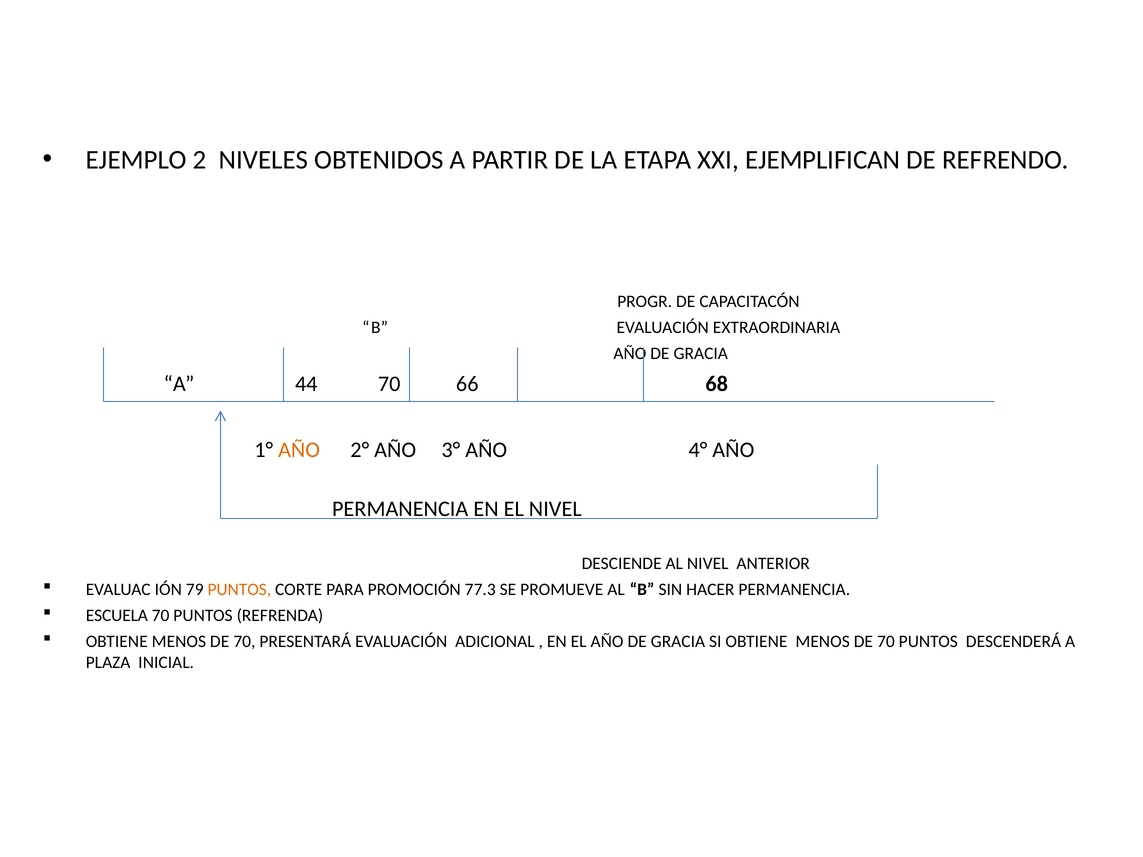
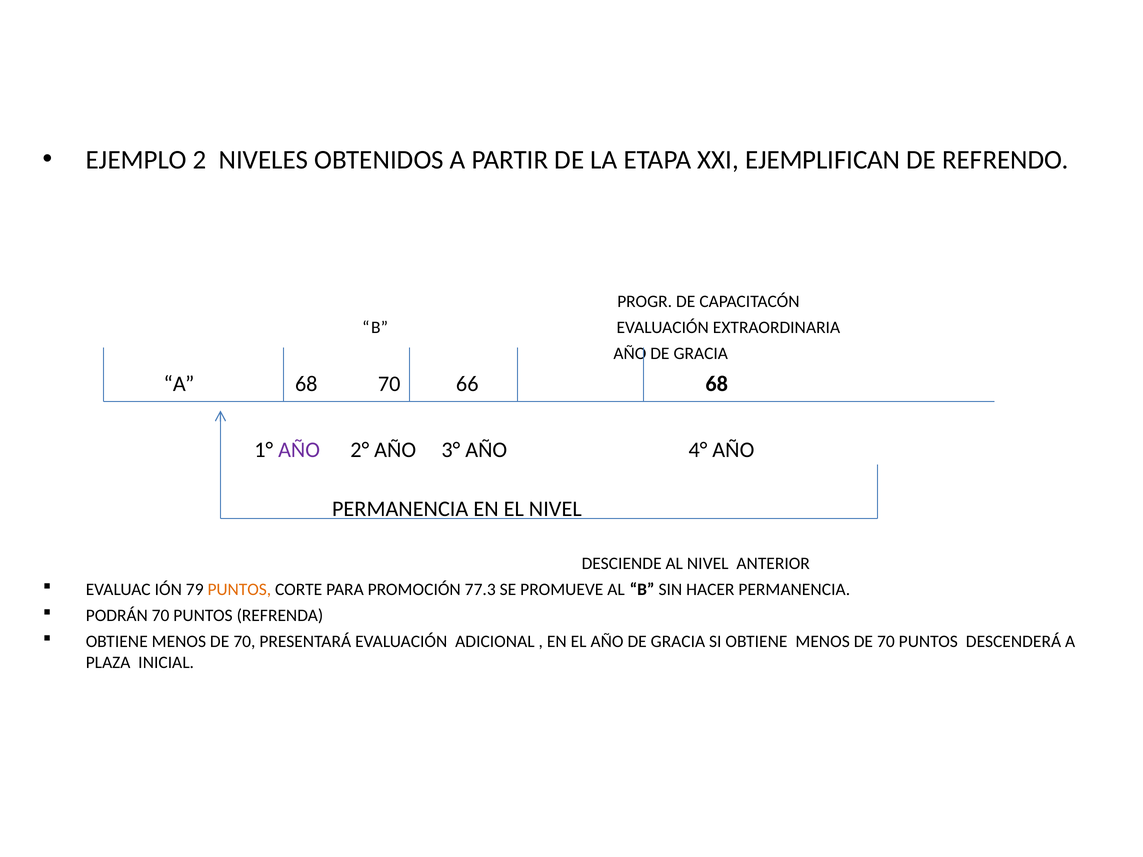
A 44: 44 -> 68 (306, 384)
AÑO colour: orange -> purple (299, 450)
ESCUELA: ESCUELA -> PODRÁN (117, 616)
